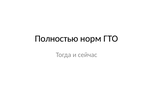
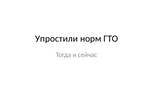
Полностью: Полностью -> Упростили (56, 39)
